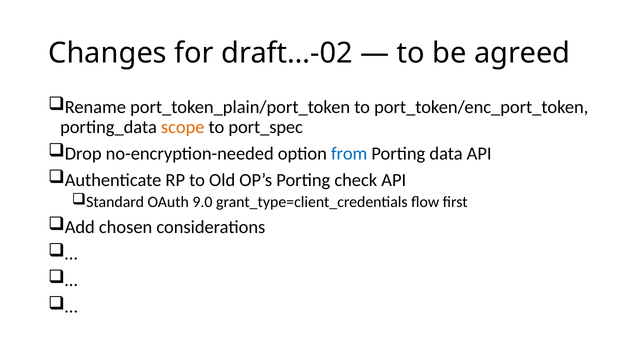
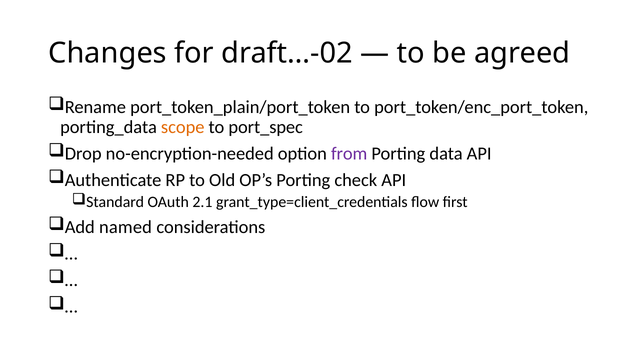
from colour: blue -> purple (349, 154)
9.0: 9.0 -> 2.1 (202, 202)
chosen: chosen -> named (125, 227)
